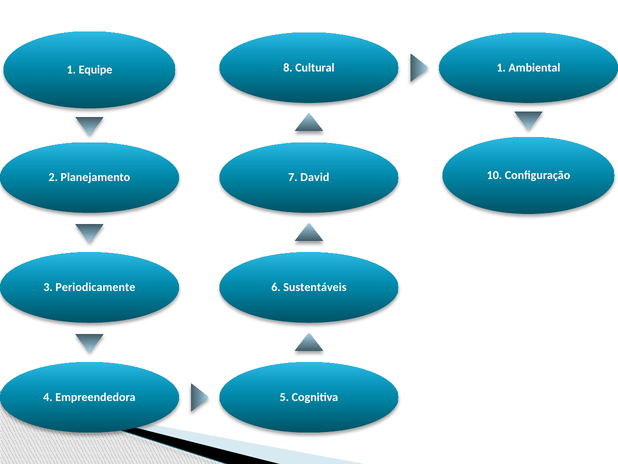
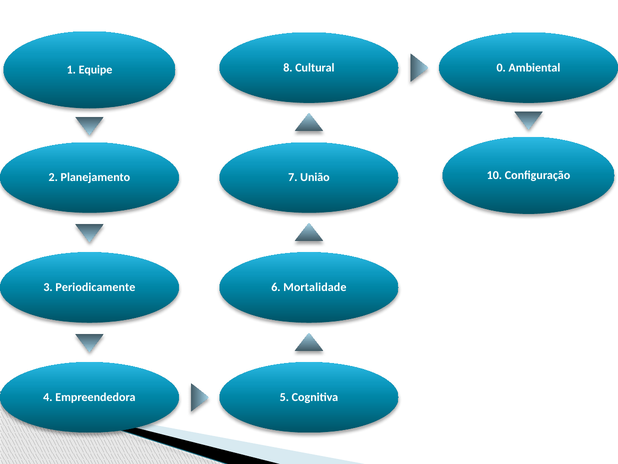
Cultural 1: 1 -> 0 (501, 68)
David: David -> União (315, 177)
Sustentáveis: Sustentáveis -> Mortalidade (315, 287)
